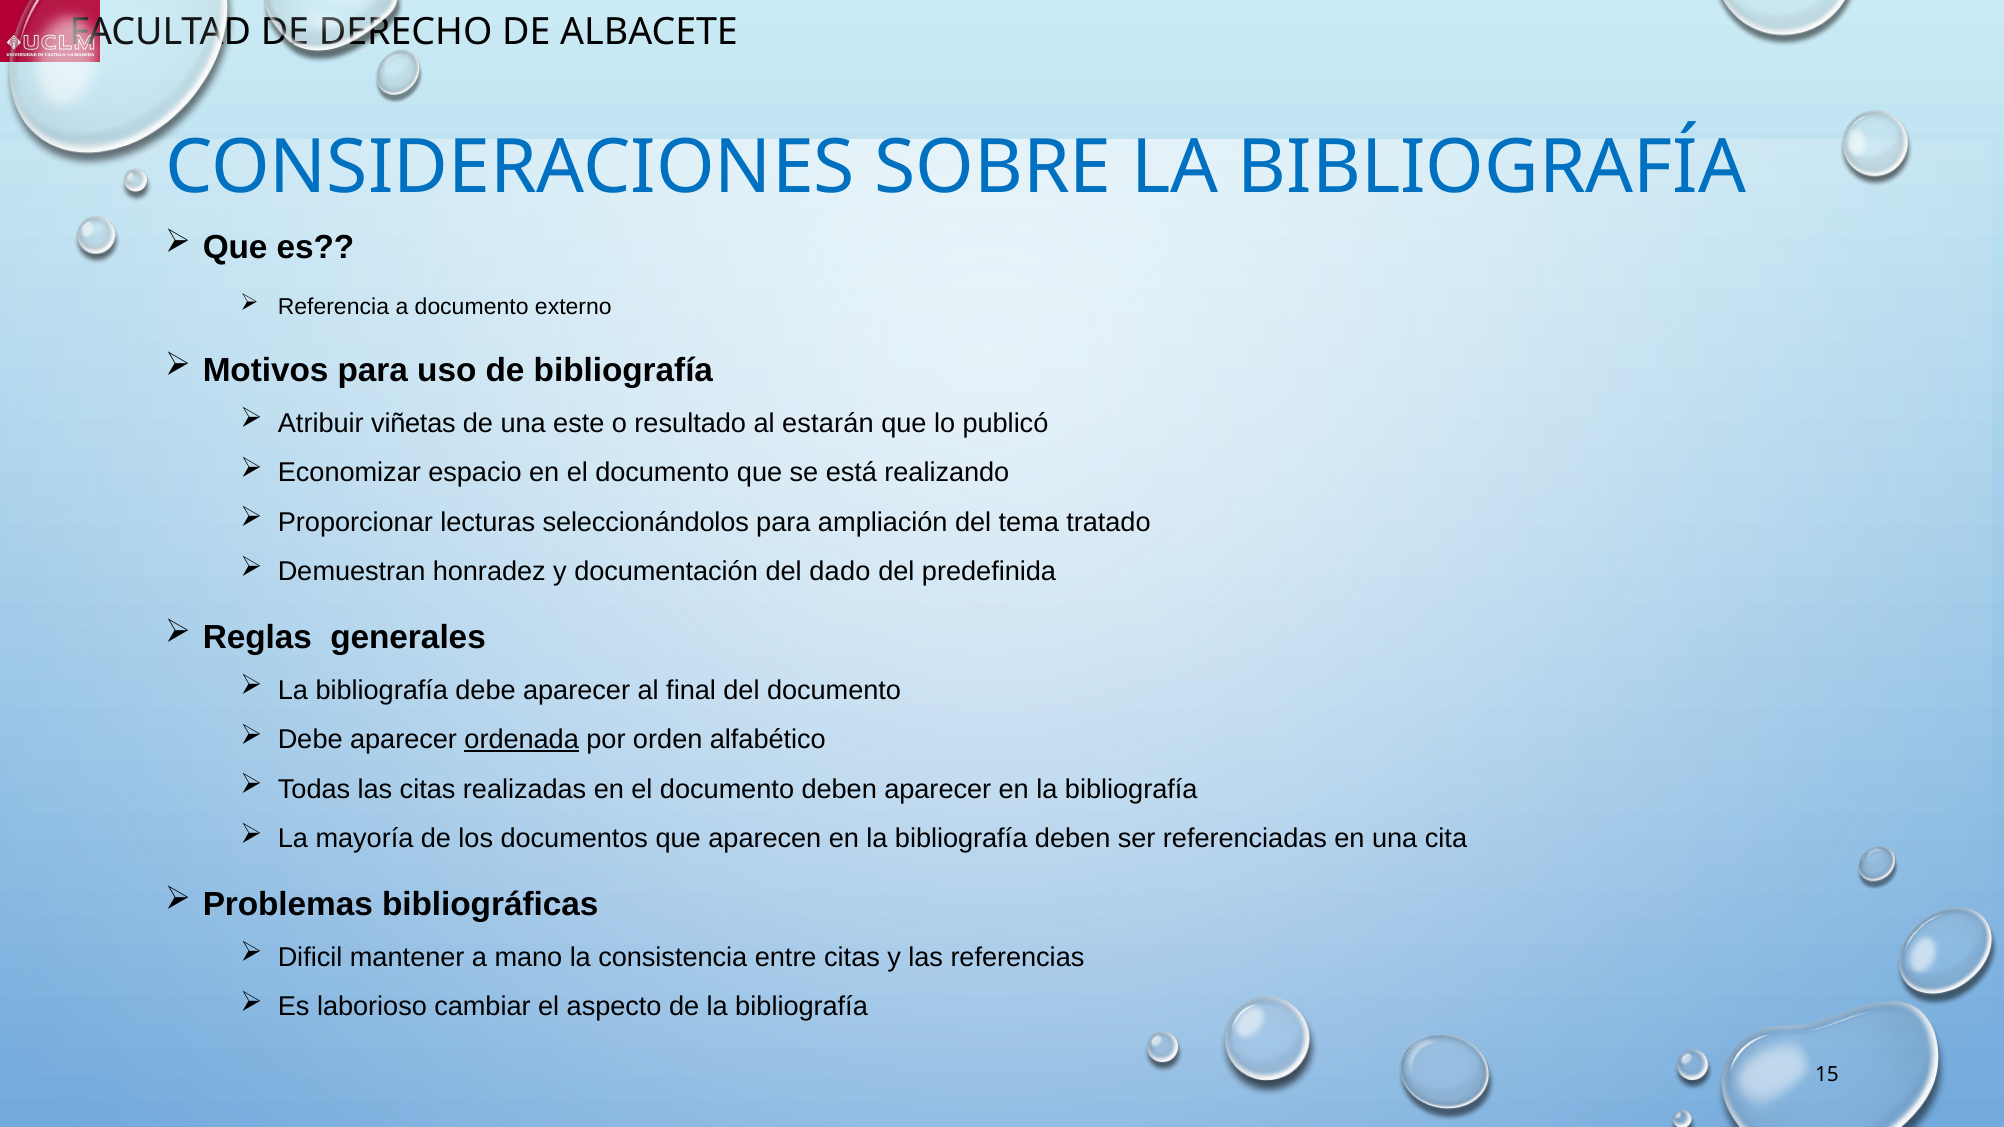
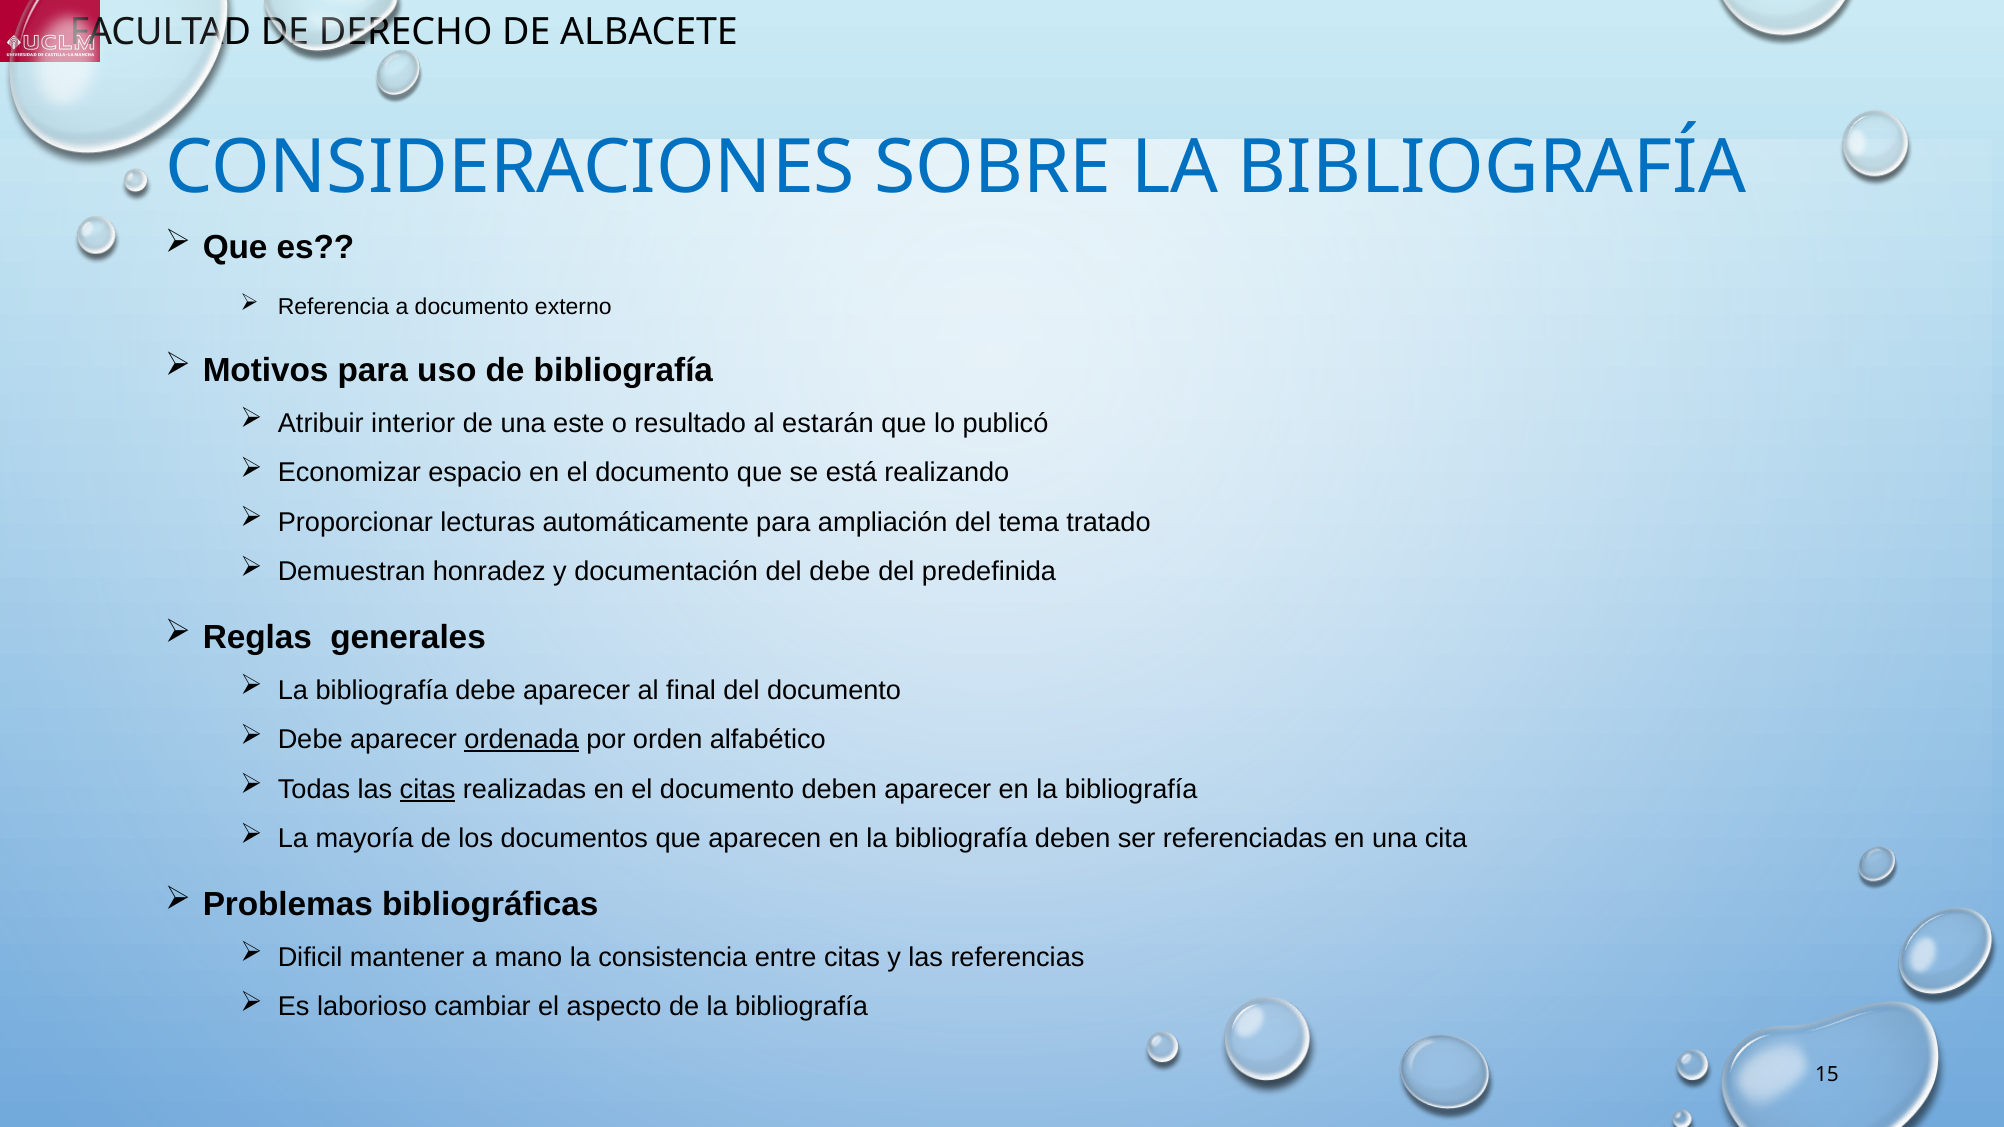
viñetas: viñetas -> interior (413, 423)
seleccionándolos: seleccionándolos -> automáticamente (646, 522)
del dado: dado -> debe (840, 572)
citas underline: none -> present (428, 789)
